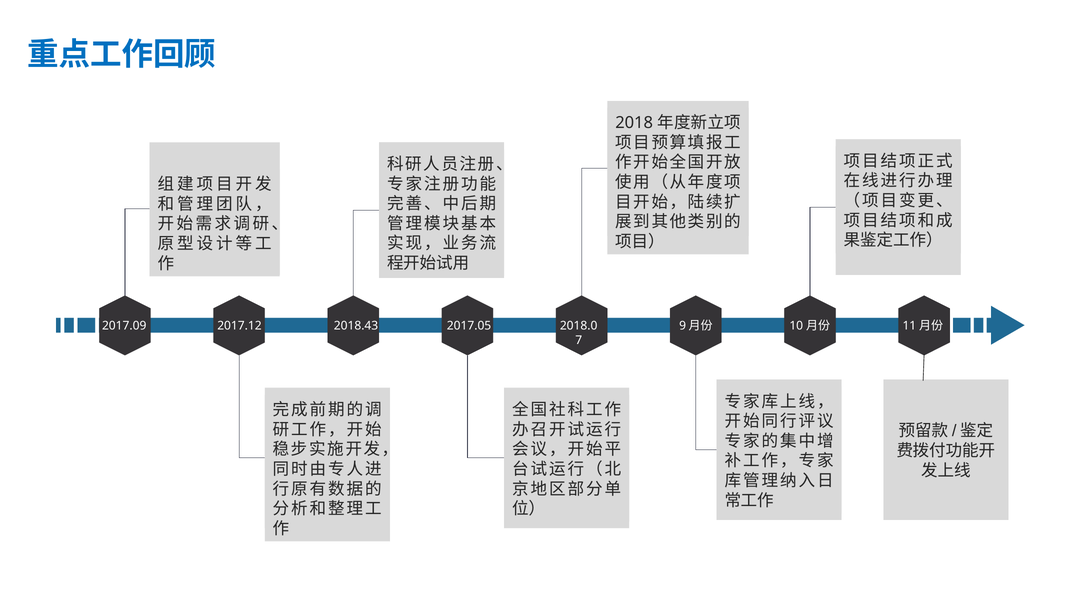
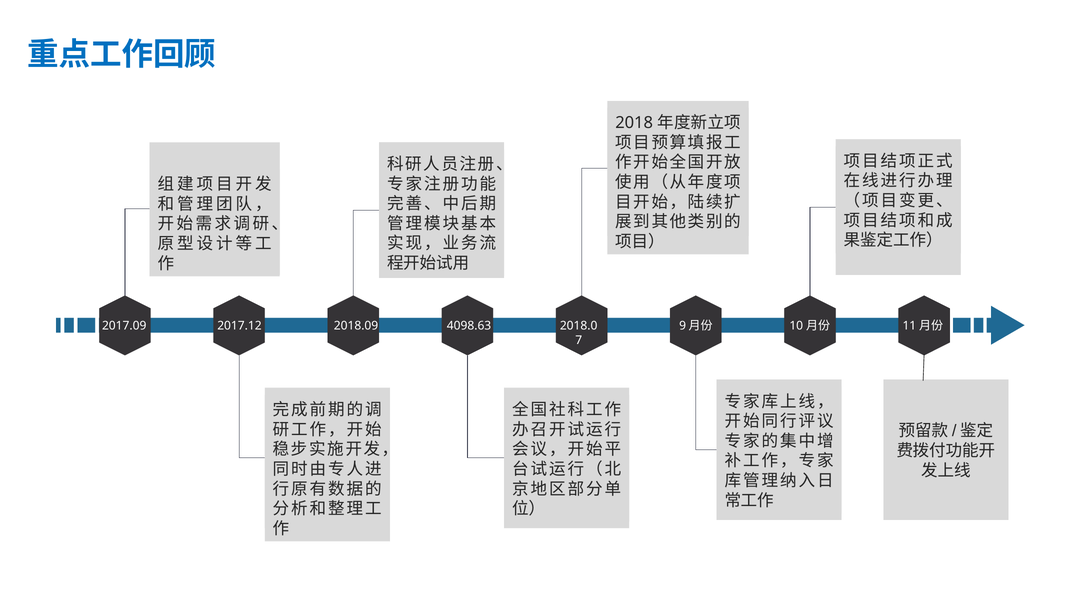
2018.43: 2018.43 -> 2018.09 (356, 326)
2017.05: 2017.05 -> 4098.63 (469, 326)
